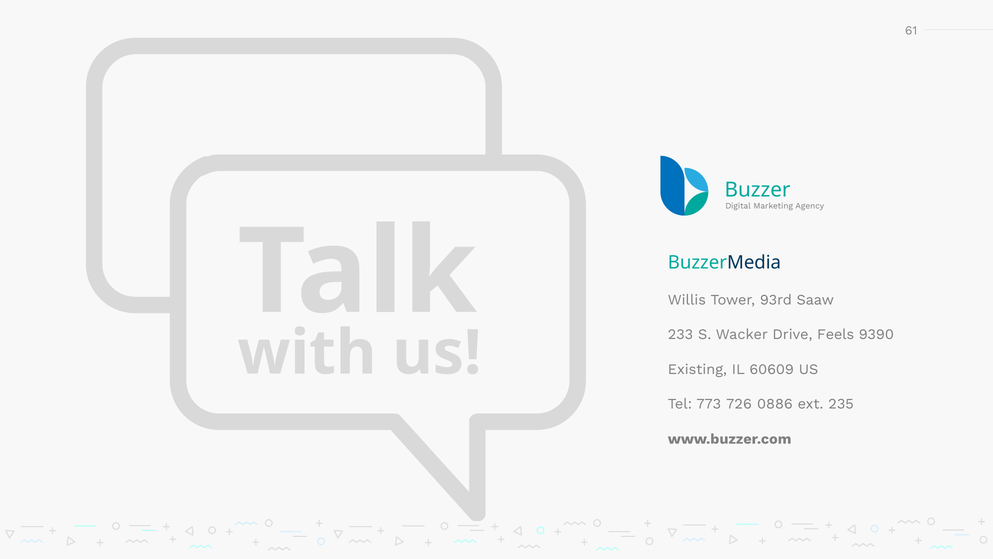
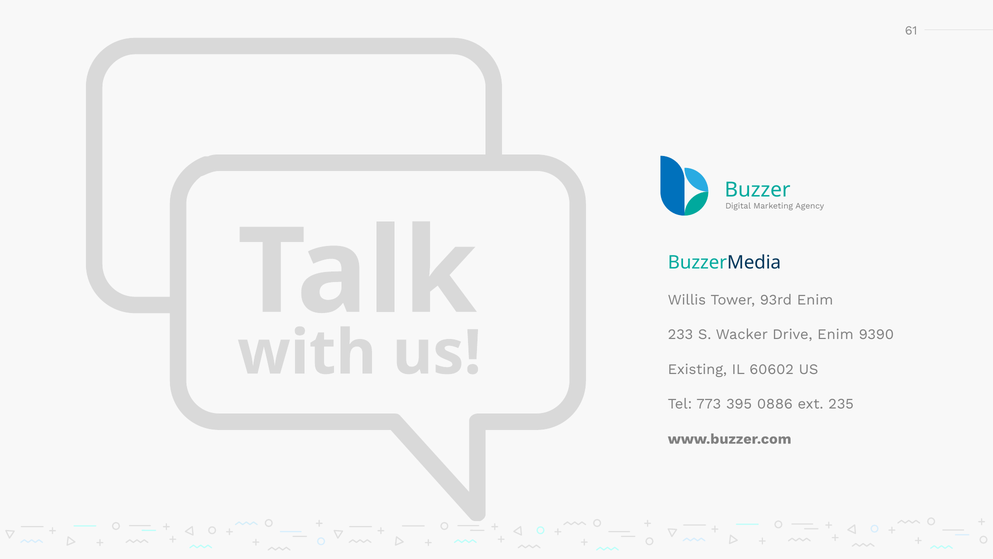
93rd Saaw: Saaw -> Enim (815, 300)
Drive Feels: Feels -> Enim (835, 334)
60609: 60609 -> 60602 (772, 369)
726: 726 -> 395 (739, 404)
